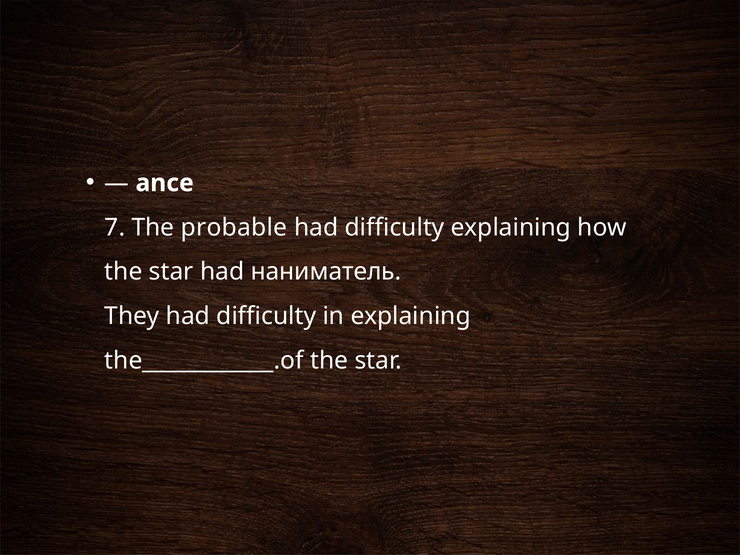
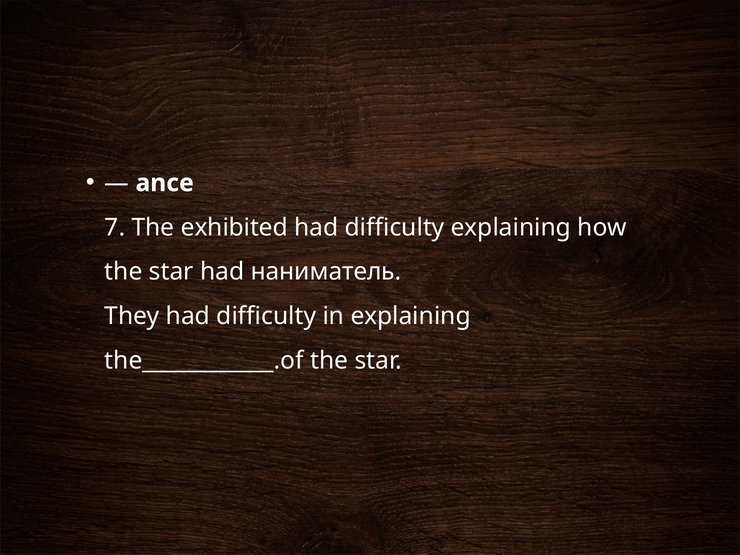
probable: probable -> exhibited (234, 227)
